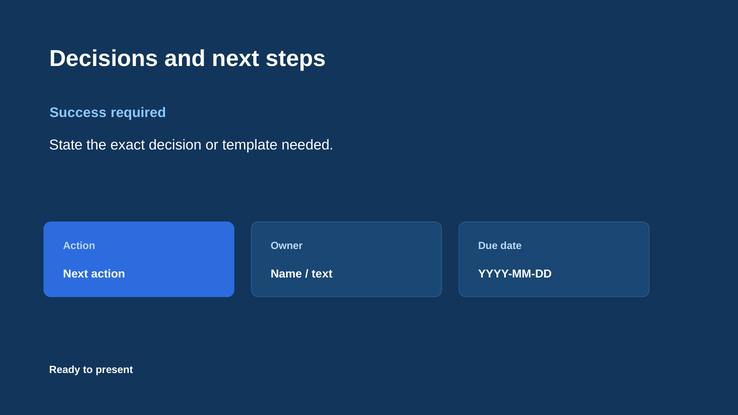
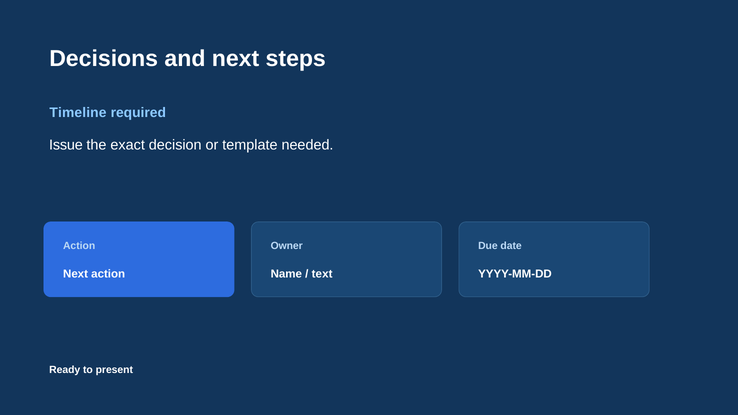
Success: Success -> Timeline (78, 113)
State: State -> Issue (66, 145)
